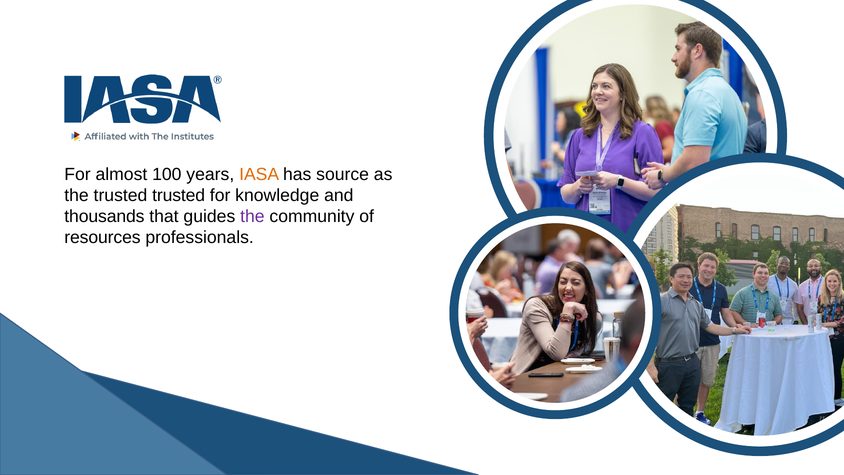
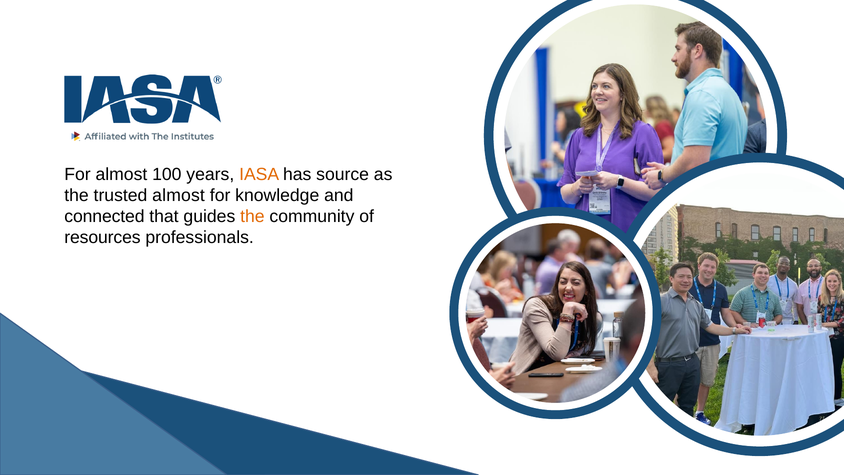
trusted trusted: trusted -> almost (179, 195)
thousands: thousands -> connected (104, 216)
the colour: purple -> orange (252, 216)
